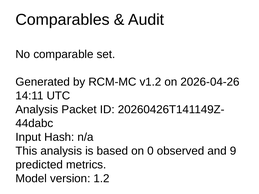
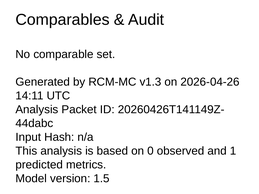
v1.2: v1.2 -> v1.3 (150, 82)
9: 9 -> 1 (233, 151)
1.2: 1.2 -> 1.5 (102, 179)
